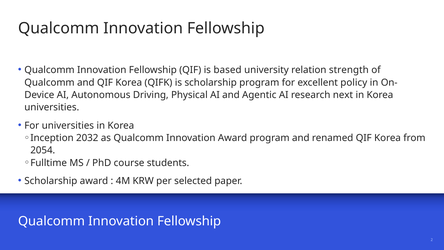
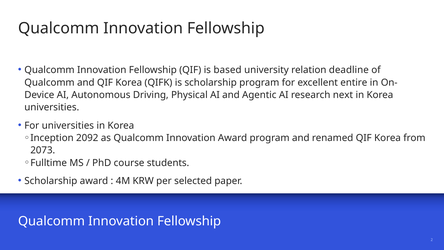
strength: strength -> deadline (349, 70)
policy: policy -> entire (354, 82)
2032: 2032 -> 2092 (87, 138)
2054: 2054 -> 2073 (43, 150)
